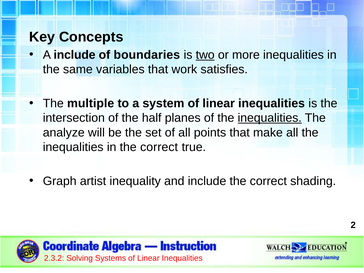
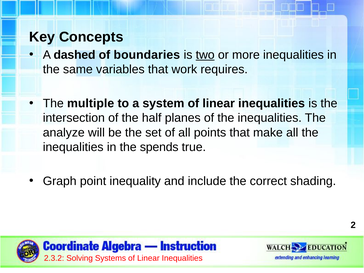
A include: include -> dashed (75, 55)
satisfies: satisfies -> requires (224, 69)
inequalities underline: present -> none (270, 118)
in the correct: correct -> spends (159, 147)
artist: artist -> point (93, 181)
